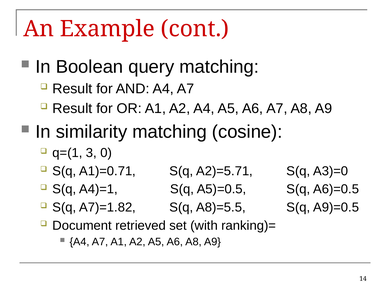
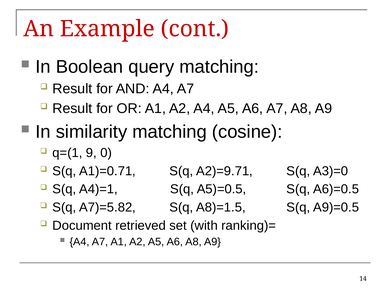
3: 3 -> 9 (91, 153)
A2)=5.71: A2)=5.71 -> A2)=9.71 (225, 171)
A7)=1.82: A7)=1.82 -> A7)=5.82 (108, 208)
A8)=5.5: A8)=5.5 -> A8)=1.5 (221, 208)
